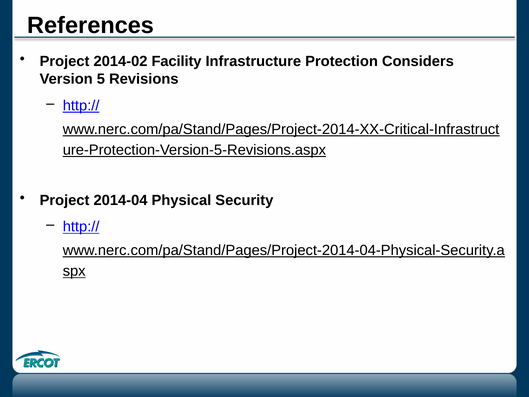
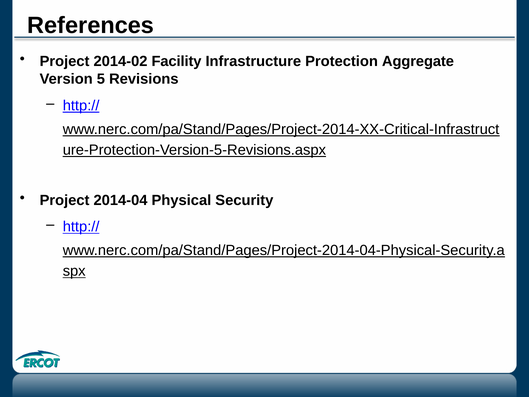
Considers: Considers -> Aggregate (418, 61)
